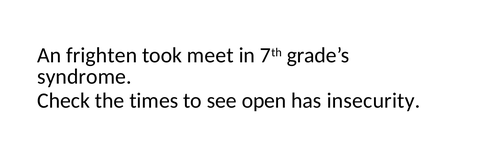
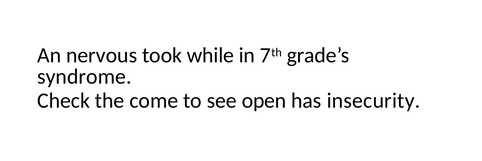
frighten: frighten -> nervous (102, 55)
meet: meet -> while (210, 55)
times: times -> come (154, 100)
